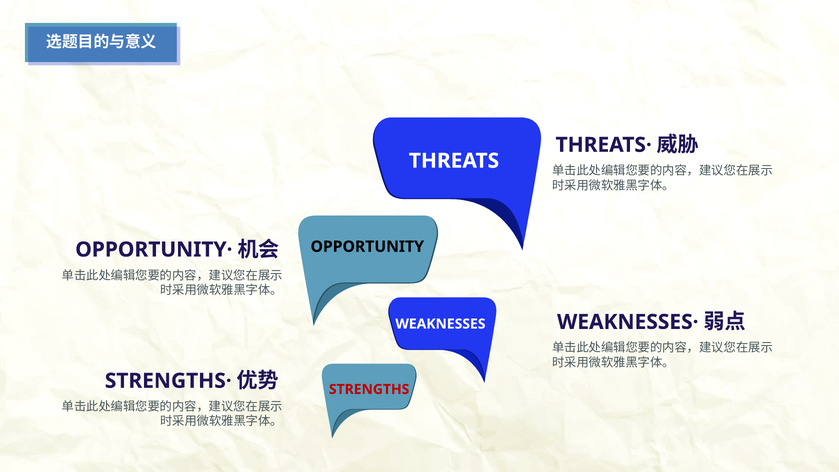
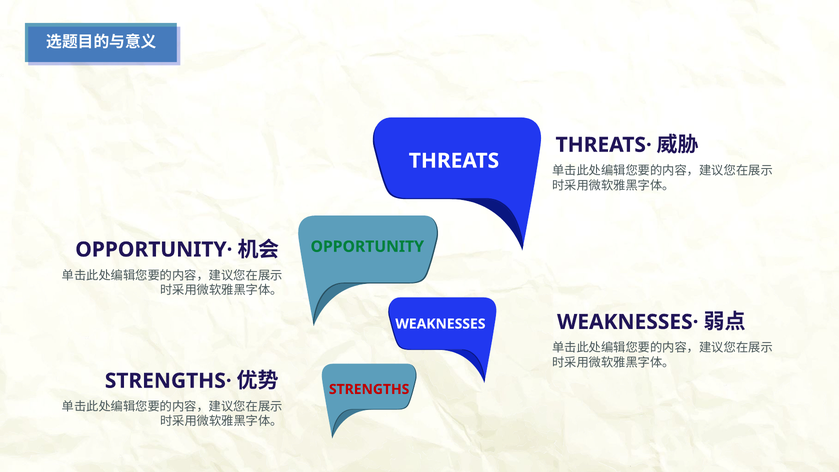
OPPORTUNITY colour: black -> green (367, 247)
